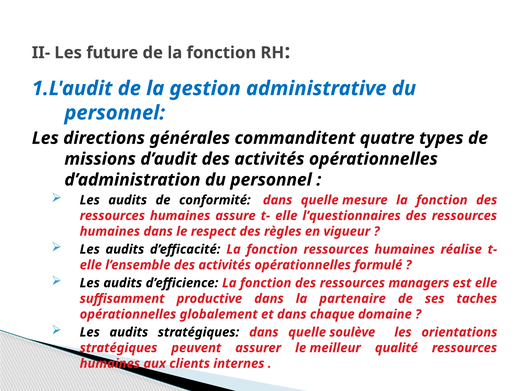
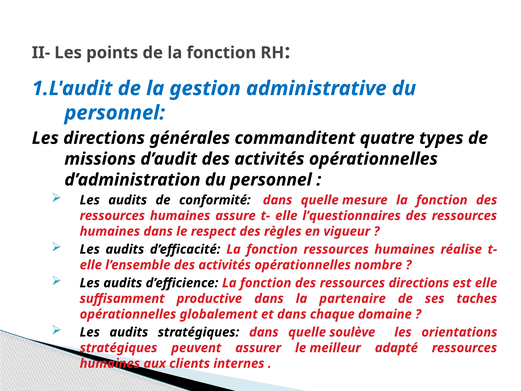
future: future -> points (112, 53)
formulé: formulé -> nombre (378, 265)
ressources managers: managers -> directions (419, 283)
qualité: qualité -> adapté (396, 348)
